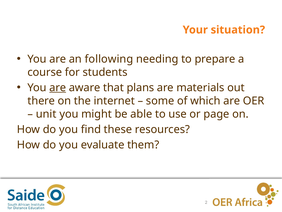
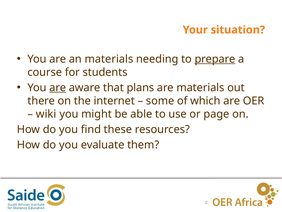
an following: following -> materials (109, 59)
prepare underline: none -> present (215, 59)
unit: unit -> wiki (46, 114)
